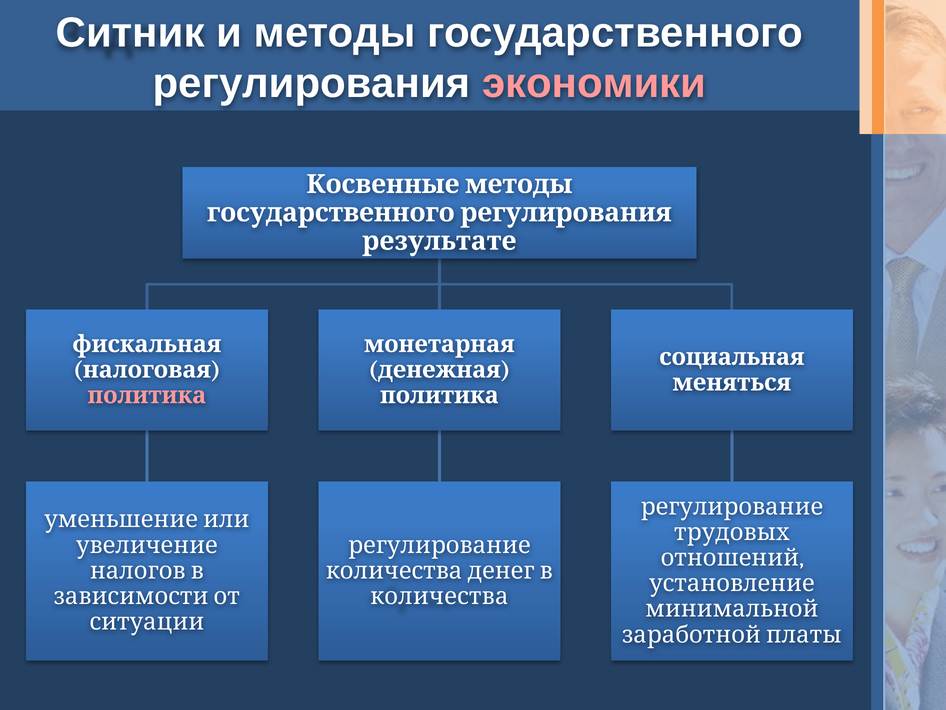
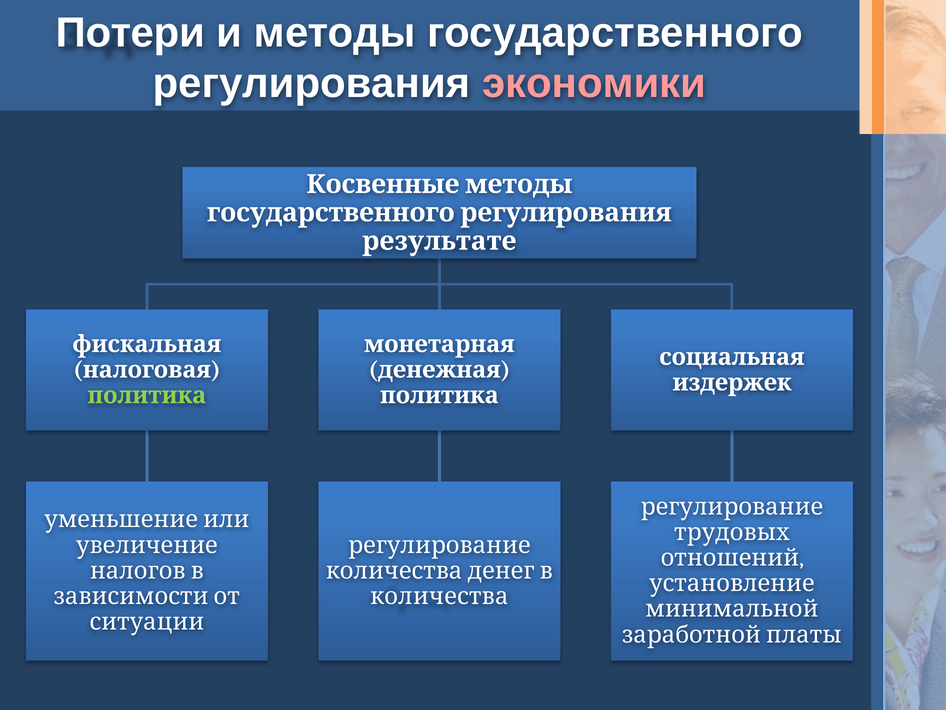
Ситник: Ситник -> Потери (130, 33)
меняться: меняться -> издержек (732, 382)
политика colour: pink -> light green (147, 395)
